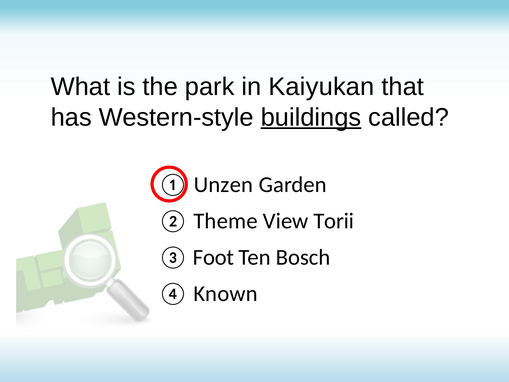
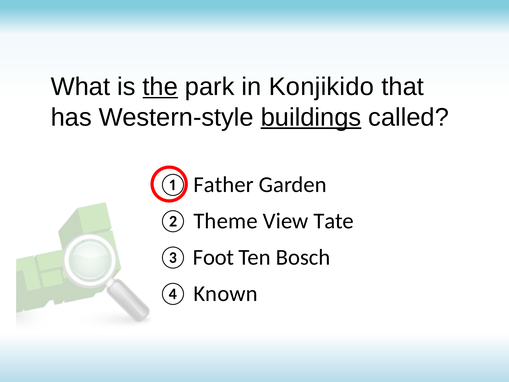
the underline: none -> present (160, 87)
Kaiyukan: Kaiyukan -> Konjikido (321, 87)
Unzen: Unzen -> Father (224, 185)
Torii: Torii -> Tate (334, 221)
